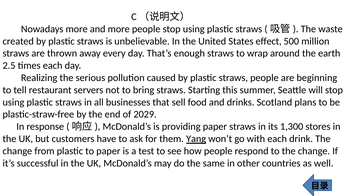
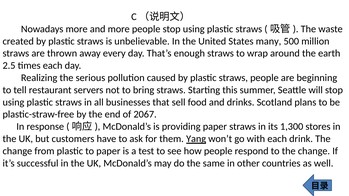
effect: effect -> many (269, 41)
2029: 2029 -> 2067 (145, 115)
